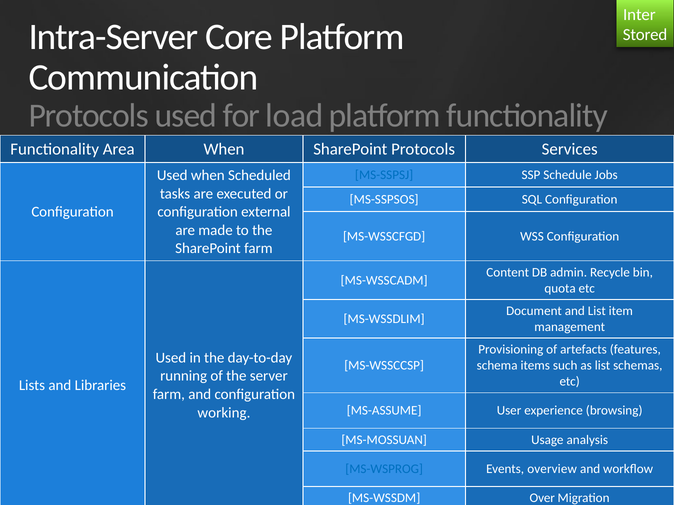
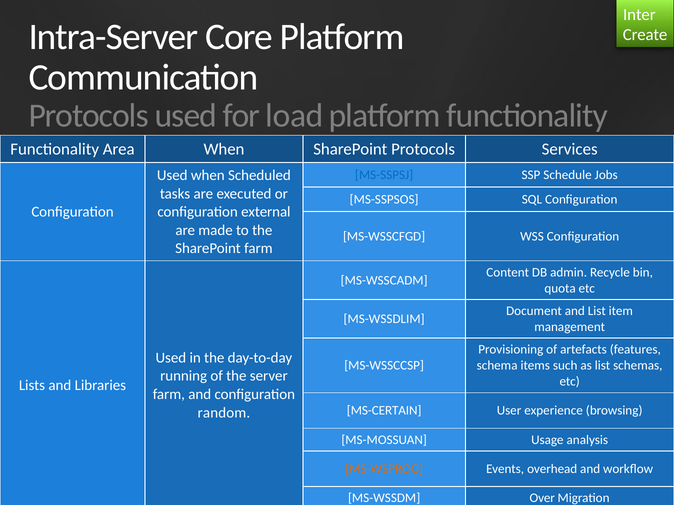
Stored: Stored -> Create (645, 35)
MS-ASSUME: MS-ASSUME -> MS-CERTAIN (384, 411)
working: working -> random (224, 413)
MS-WSPROG colour: blue -> orange (384, 469)
overview: overview -> overhead (552, 469)
